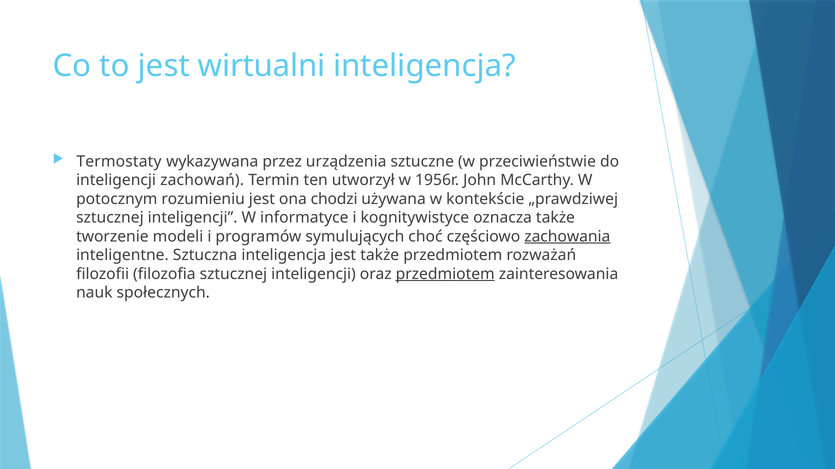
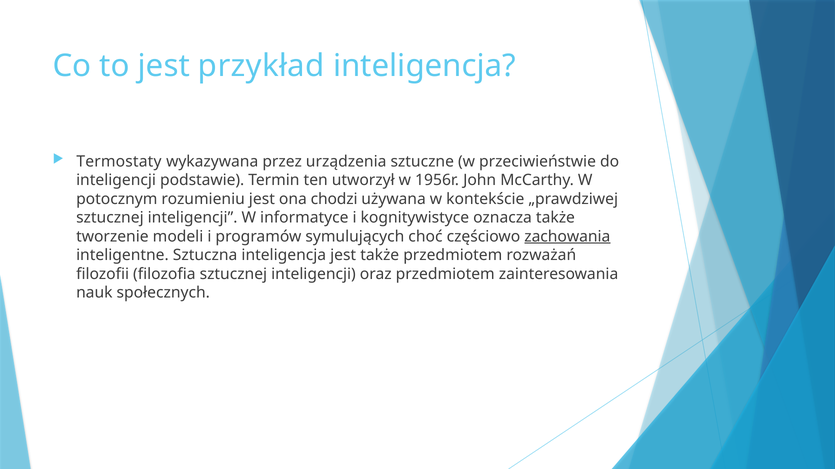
wirtualni: wirtualni -> przykład (261, 66)
zachowań: zachowań -> podstawie (202, 180)
przedmiotem underline: present -> none (445, 274)
